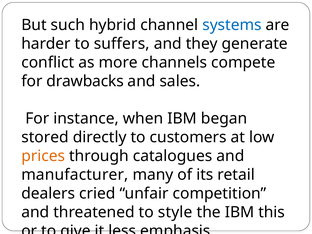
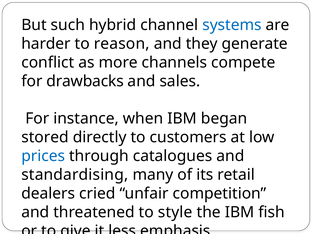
suffers: suffers -> reason (122, 44)
prices colour: orange -> blue (43, 156)
manufacturer: manufacturer -> standardising (75, 175)
this: this -> fish (272, 212)
